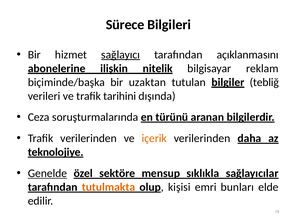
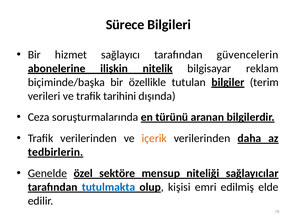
sağlayıcı underline: present -> none (121, 55)
açıklanmasını: açıklanmasını -> güvencelerin (248, 55)
uzaktan: uzaktan -> özellikle (147, 82)
tebliğ: tebliğ -> terim (264, 82)
teknolojiye: teknolojiye -> tedbirlerin (56, 153)
sıklıkla: sıklıkla -> niteliği (203, 174)
tutulmakta colour: orange -> blue (109, 188)
bunları: bunları -> edilmiş (237, 188)
